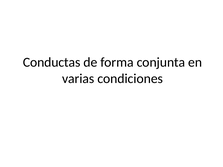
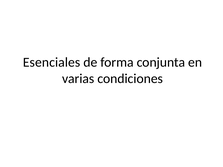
Conductas: Conductas -> Esenciales (52, 62)
